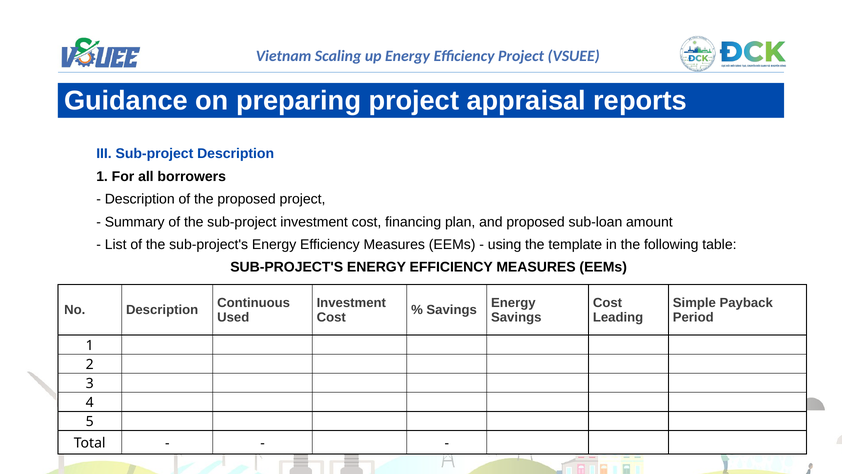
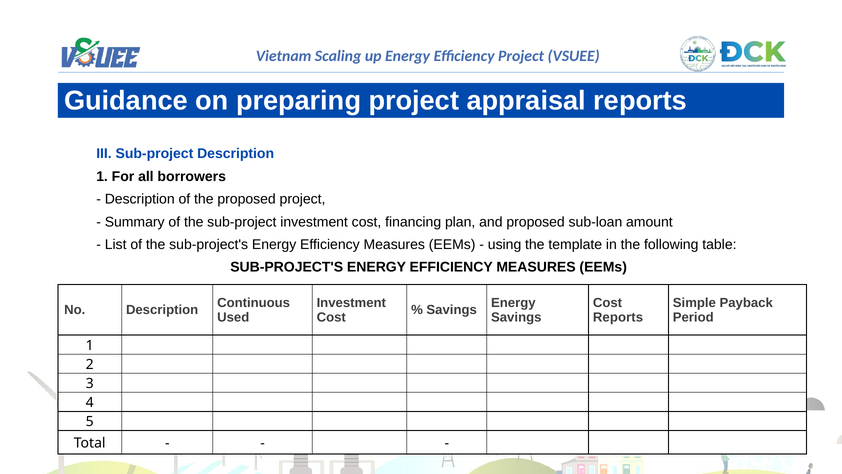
Leading: Leading -> Reports (618, 317)
